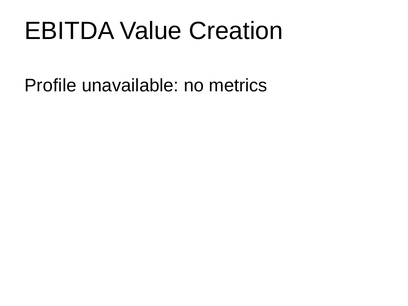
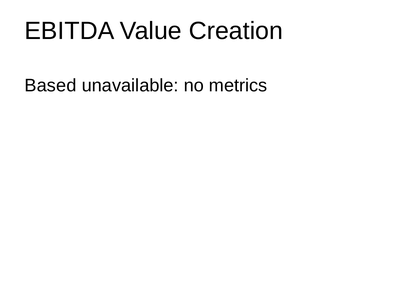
Profile: Profile -> Based (51, 86)
